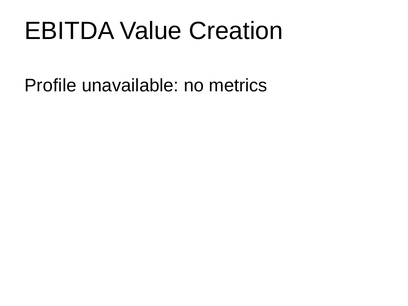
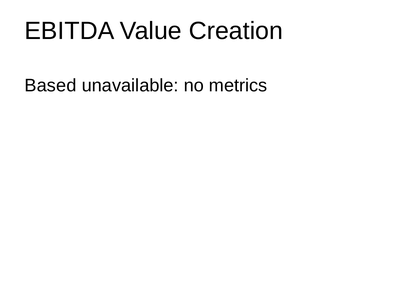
Profile: Profile -> Based (51, 86)
